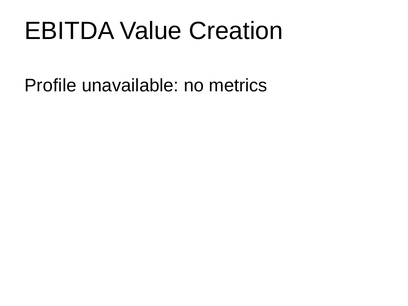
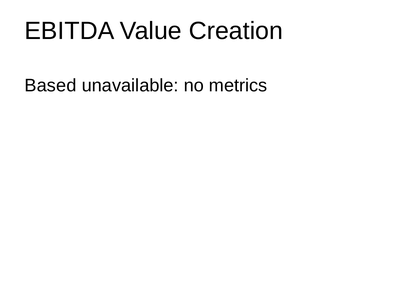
Profile: Profile -> Based (51, 86)
